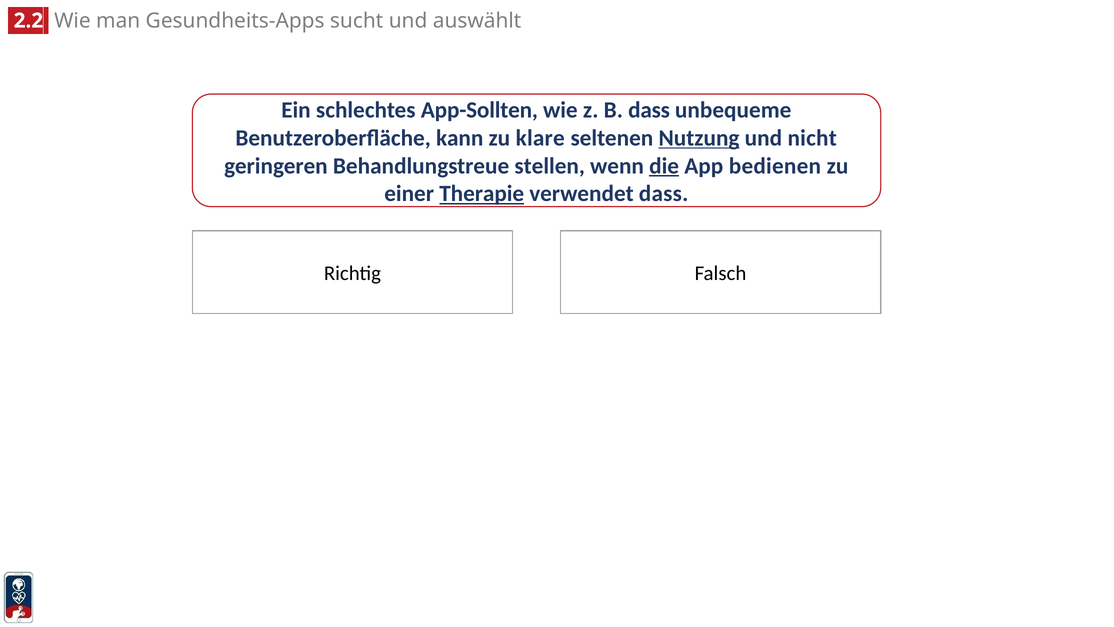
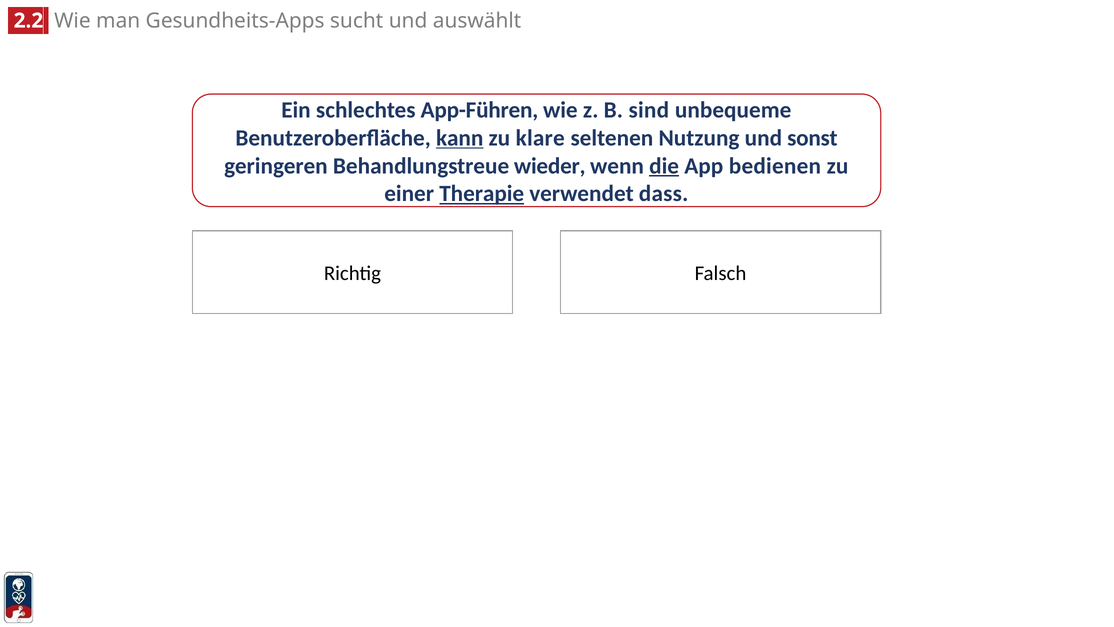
App-Sollten: App-Sollten -> App-Führen (479, 110)
B dass: dass -> sind (649, 110)
kann underline: none -> present (460, 138)
Nutzung underline: present -> none (699, 138)
nicht: nicht -> sonst (812, 138)
stellen: stellen -> wieder (550, 166)
